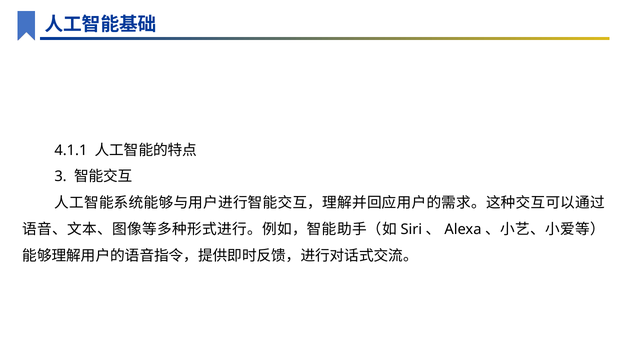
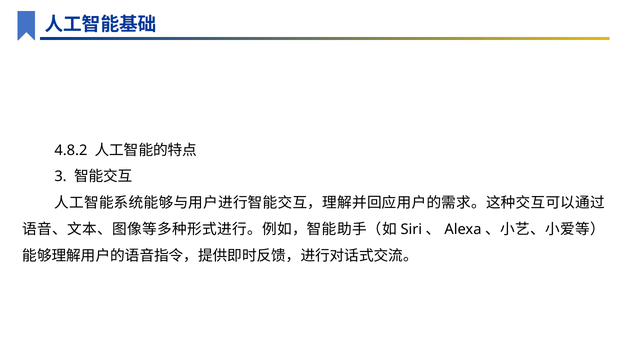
4.1.1: 4.1.1 -> 4.8.2 (71, 150)
